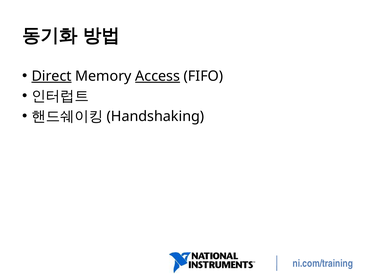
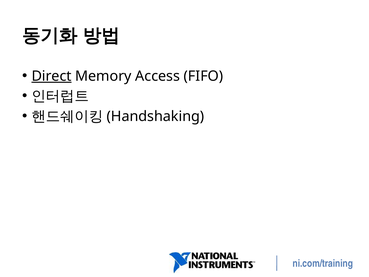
Access underline: present -> none (158, 76)
